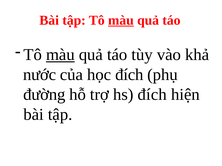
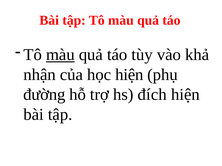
màu underline: present -> none (121, 20)
nước: nước -> nhận (40, 75)
học đích: đích -> hiện (129, 75)
